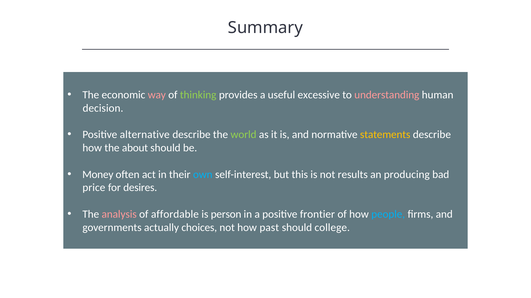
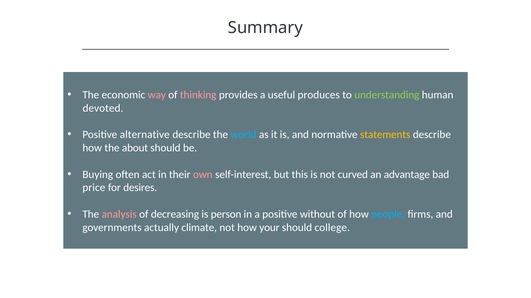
thinking colour: light green -> pink (198, 95)
excessive: excessive -> produces (319, 95)
understanding colour: pink -> light green (387, 95)
decision: decision -> devoted (103, 108)
world colour: light green -> light blue (243, 135)
Money: Money -> Buying (98, 175)
own colour: light blue -> pink (203, 175)
results: results -> curved (353, 175)
producing: producing -> advantage (407, 175)
affordable: affordable -> decreasing (175, 215)
frontier: frontier -> without (317, 215)
choices: choices -> climate (199, 228)
past: past -> your (269, 228)
